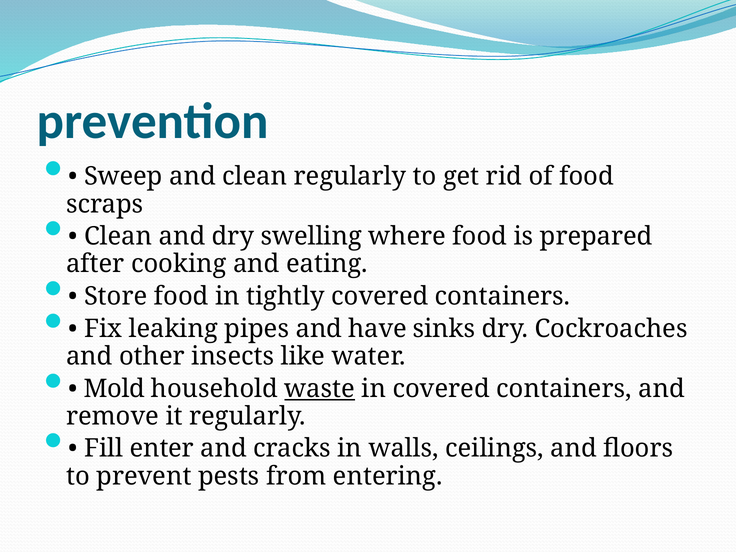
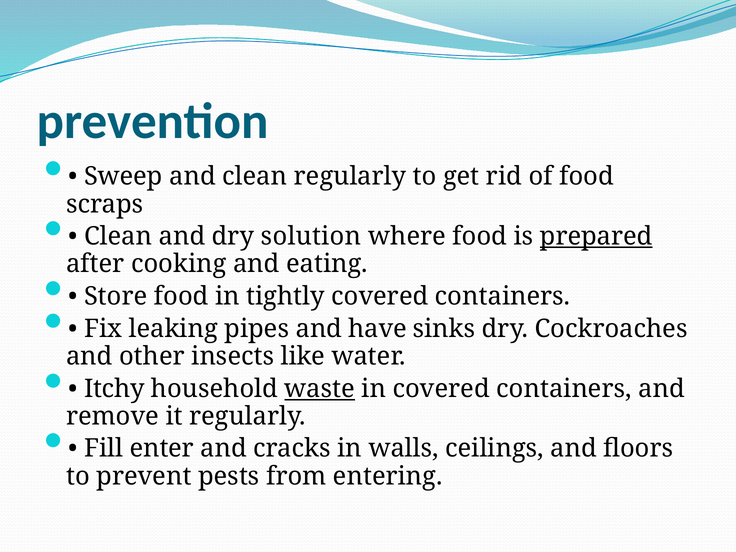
swelling: swelling -> solution (311, 236)
prepared underline: none -> present (596, 236)
Mold: Mold -> Itchy (114, 389)
